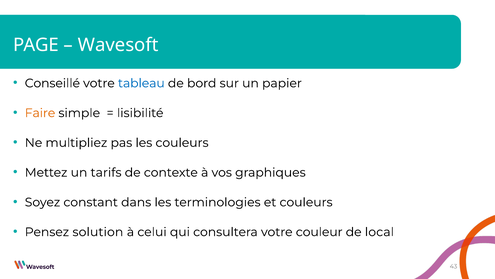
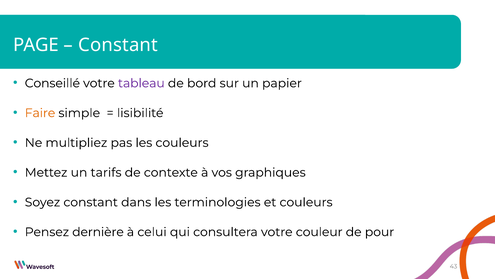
Wavesoft: Wavesoft -> Constant (118, 45)
tableau colour: blue -> purple (141, 83)
solution: solution -> dernière (98, 232)
local: local -> pour (380, 232)
